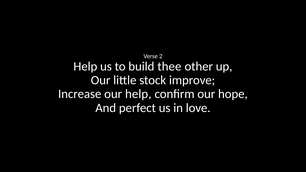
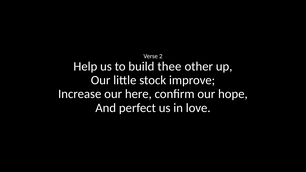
our help: help -> here (138, 94)
